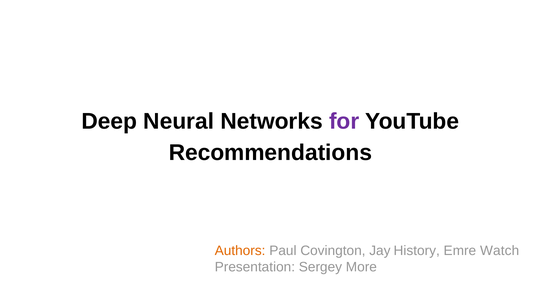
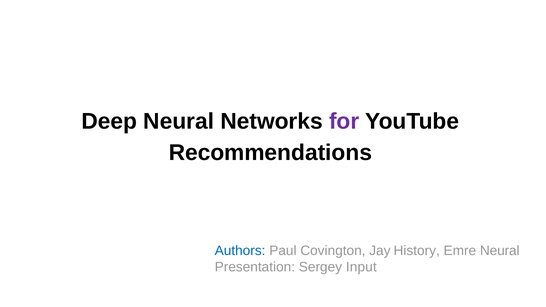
Authors colour: orange -> blue (240, 251)
Emre Watch: Watch -> Neural (500, 251)
More: More -> Input (361, 267)
